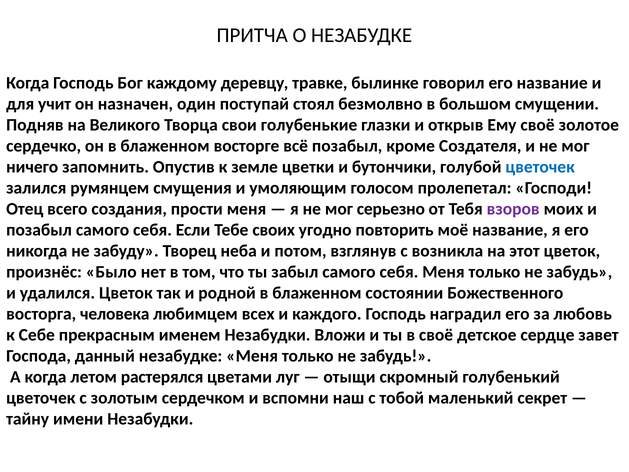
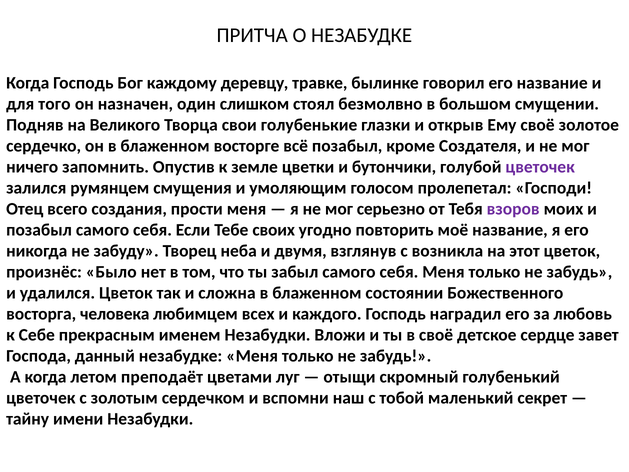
учит: учит -> того (54, 104)
поступай: поступай -> слишком (255, 104)
цветочек colour: blue -> purple (540, 167)
потом: потом -> двумя (301, 251)
родной: родной -> сложна (227, 293)
растерялся: растерялся -> преподаёт (162, 377)
